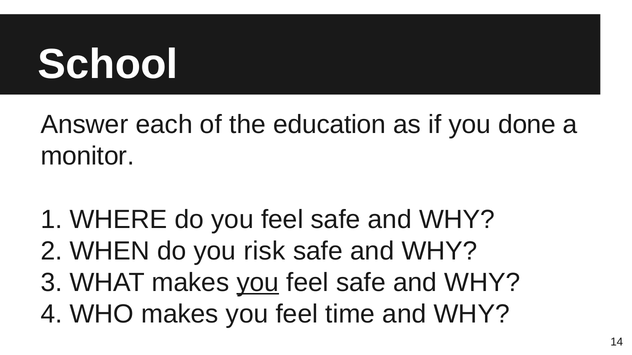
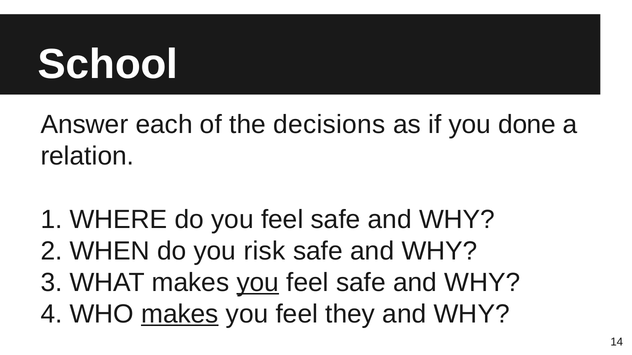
education: education -> decisions (329, 125)
monitor: monitor -> relation (87, 157)
makes underline: none -> present (180, 315)
time: time -> they (350, 315)
